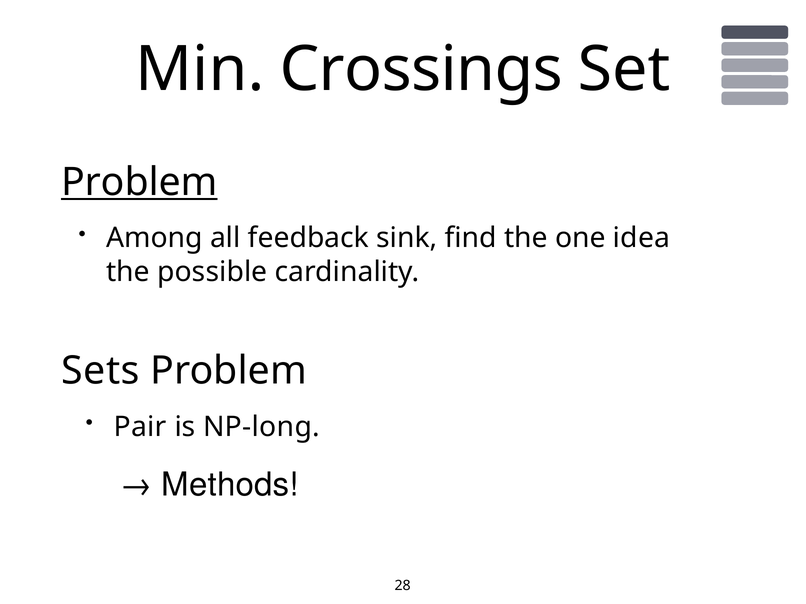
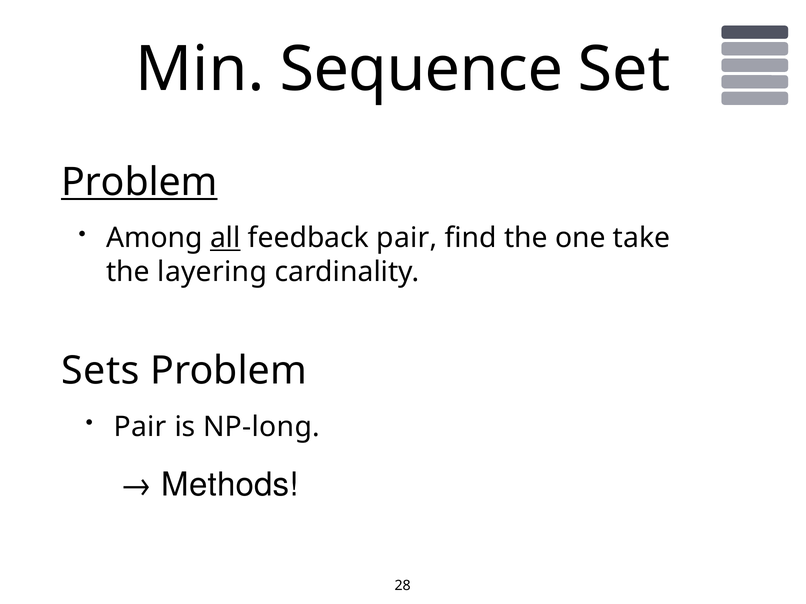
Crossings: Crossings -> Sequence (421, 70)
all underline: none -> present (225, 238)
feedback sink: sink -> pair (407, 238)
idea: idea -> take (642, 238)
possible: possible -> layering (212, 272)
